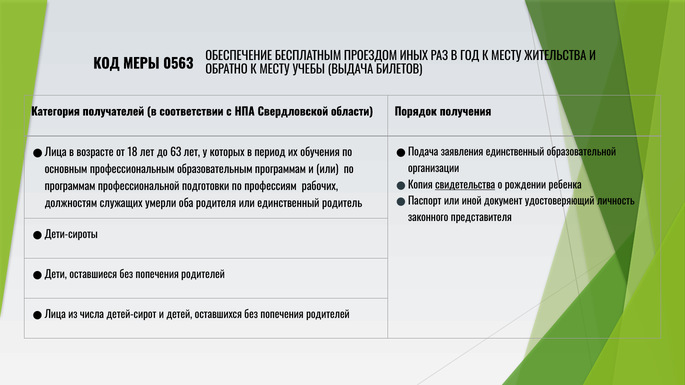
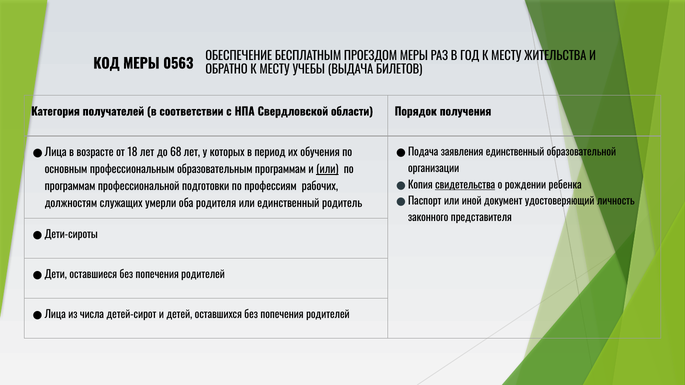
ПРОЕЗДОМ ИНЫХ: ИНЫХ -> МЕРЫ (414, 56)
63: 63 -> 68 (176, 153)
или underline: none -> present (327, 170)
